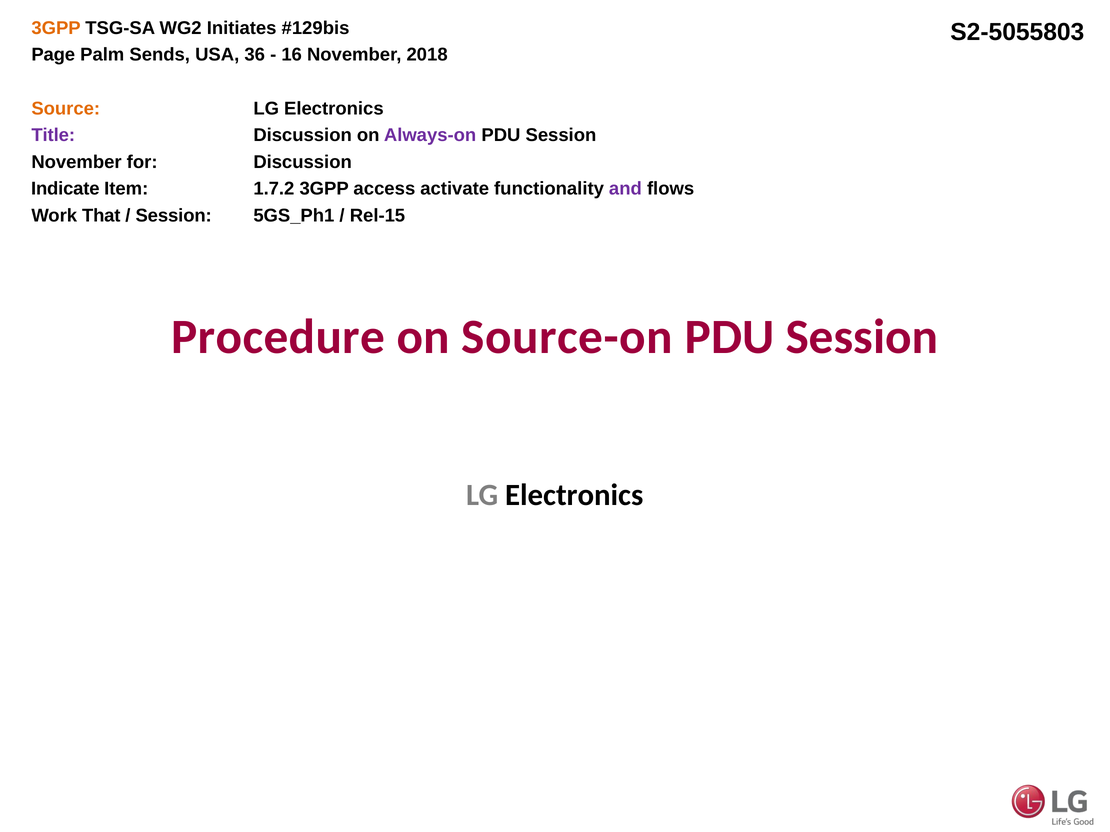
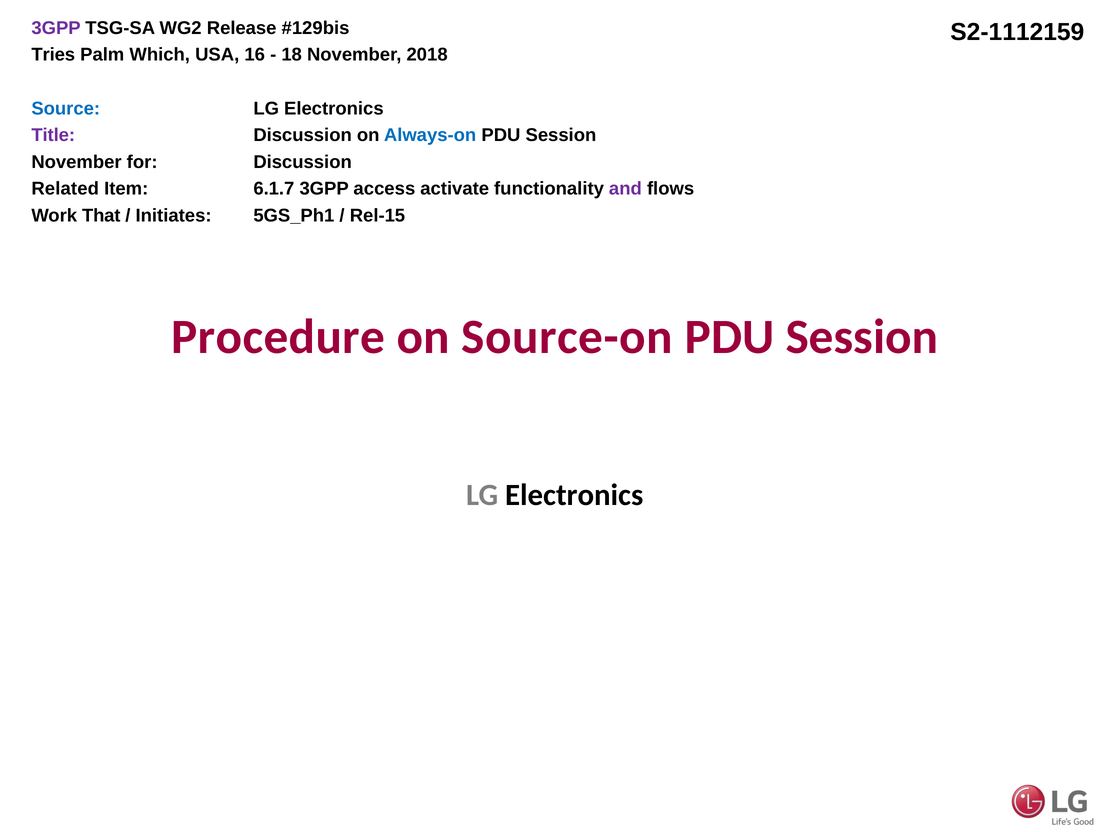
3GPP colour: orange -> purple (56, 28)
Initiates: Initiates -> Release (242, 28)
S2-5055803: S2-5055803 -> S2-1112159 (1017, 32)
Page: Page -> Tries (53, 55)
Sends: Sends -> Which (160, 55)
36: 36 -> 16 (255, 55)
16: 16 -> 18 (292, 55)
Source colour: orange -> blue (66, 108)
Always-on colour: purple -> blue (430, 135)
Indicate: Indicate -> Related (65, 189)
1.7.2: 1.7.2 -> 6.1.7 (274, 189)
Session: Session -> Initiates (174, 216)
